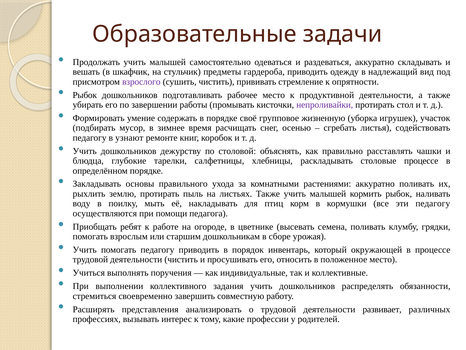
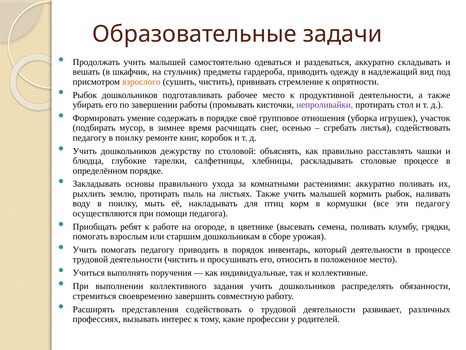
взрослого colour: purple -> orange (141, 82)
жизненную: жизненную -> отношения (323, 118)
педагогу в узнают: узнают -> поилку (129, 138)
который окружающей: окружающей -> деятельности (377, 249)
представления анализировать: анализировать -> содействовать (214, 309)
